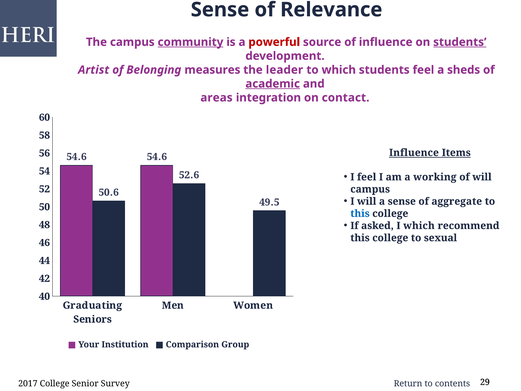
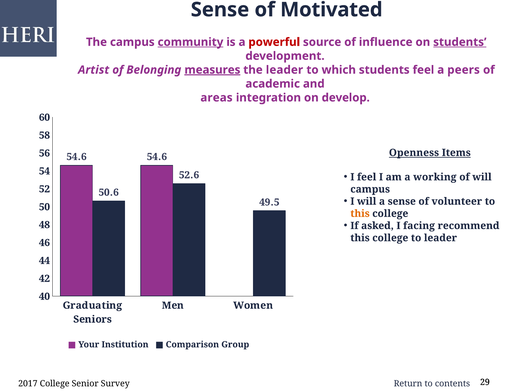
Relevance: Relevance -> Motivated (331, 10)
measures underline: none -> present (212, 70)
sheds: sheds -> peers (464, 70)
academic underline: present -> none (273, 84)
contact: contact -> develop (346, 98)
Influence: Influence -> Openness (414, 153)
aggregate: aggregate -> volunteer (457, 201)
this colour: blue -> orange (360, 213)
I which: which -> facing (419, 226)
to sexual: sexual -> leader (440, 238)
